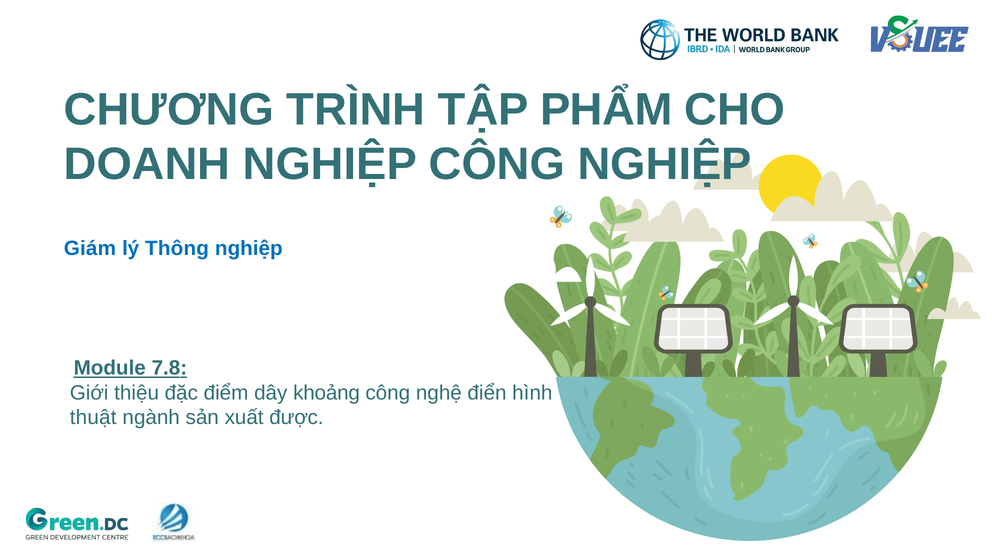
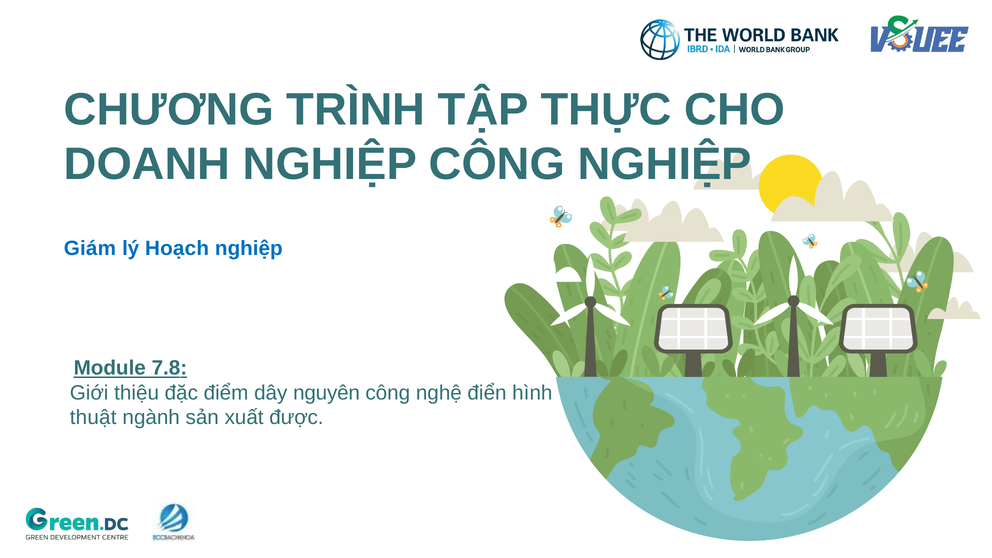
PHẨM: PHẨM -> THỰC (606, 110)
Thông: Thông -> Hoạch (177, 248)
khoảng: khoảng -> nguyên (327, 393)
